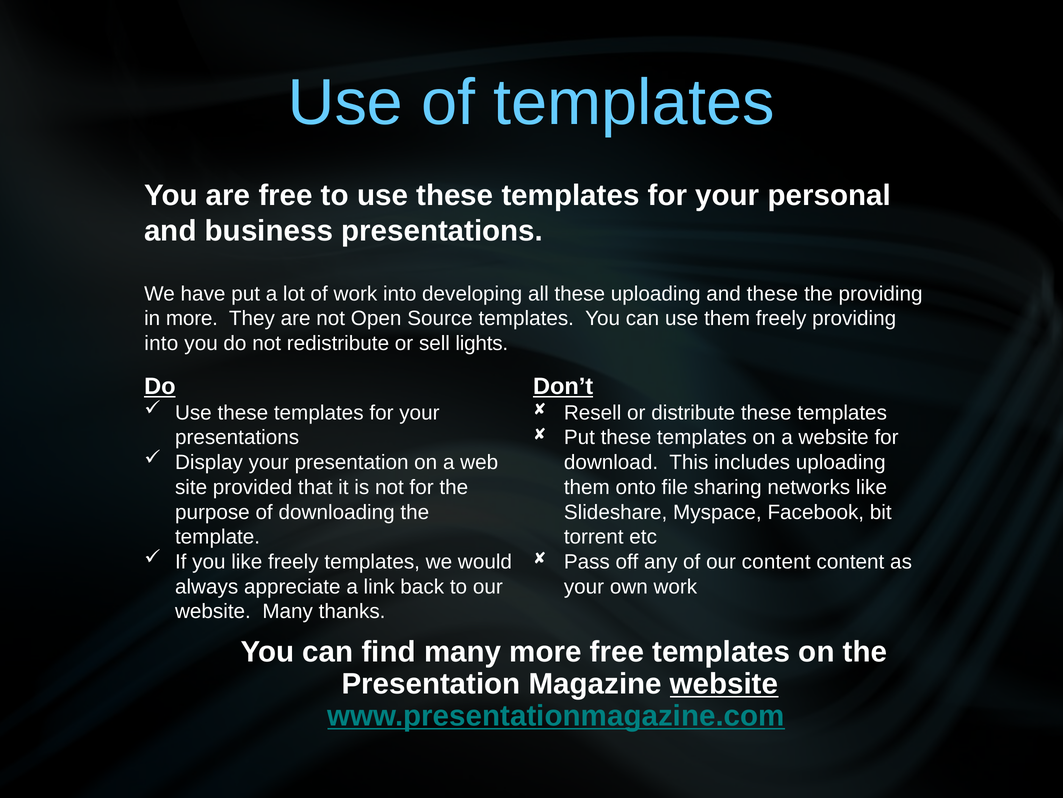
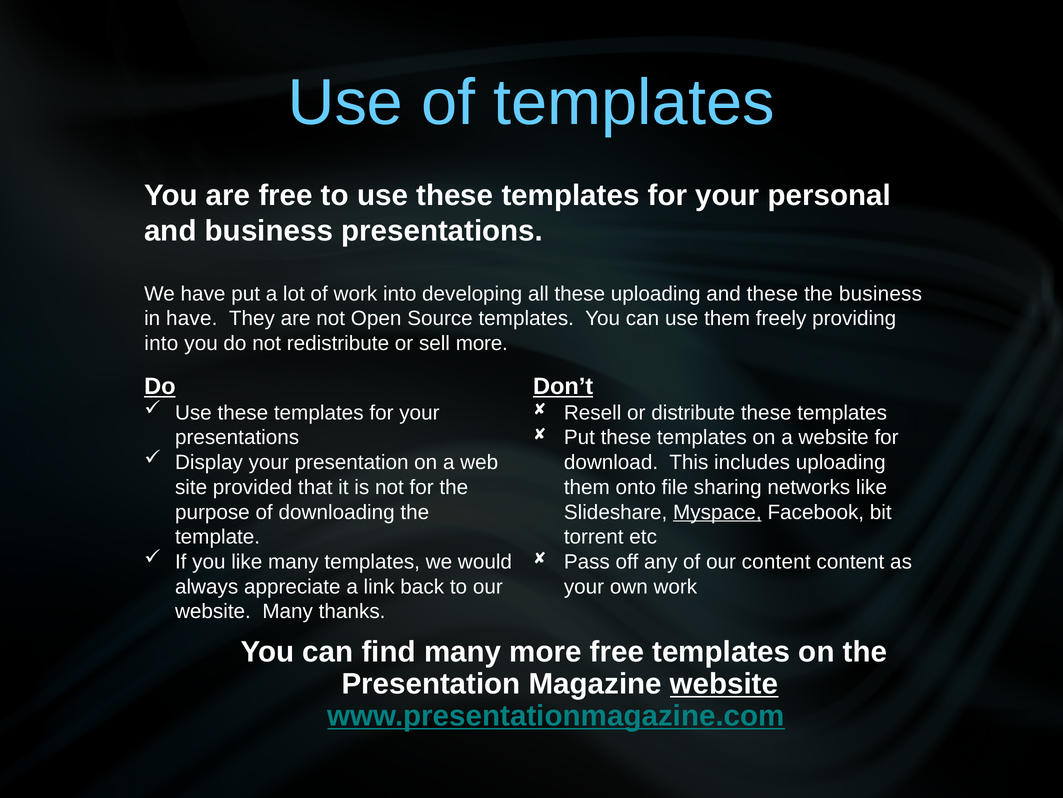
the providing: providing -> business (880, 293)
in more: more -> have (192, 318)
sell lights: lights -> more (482, 343)
Myspace underline: none -> present (717, 512)
like freely: freely -> many (293, 561)
